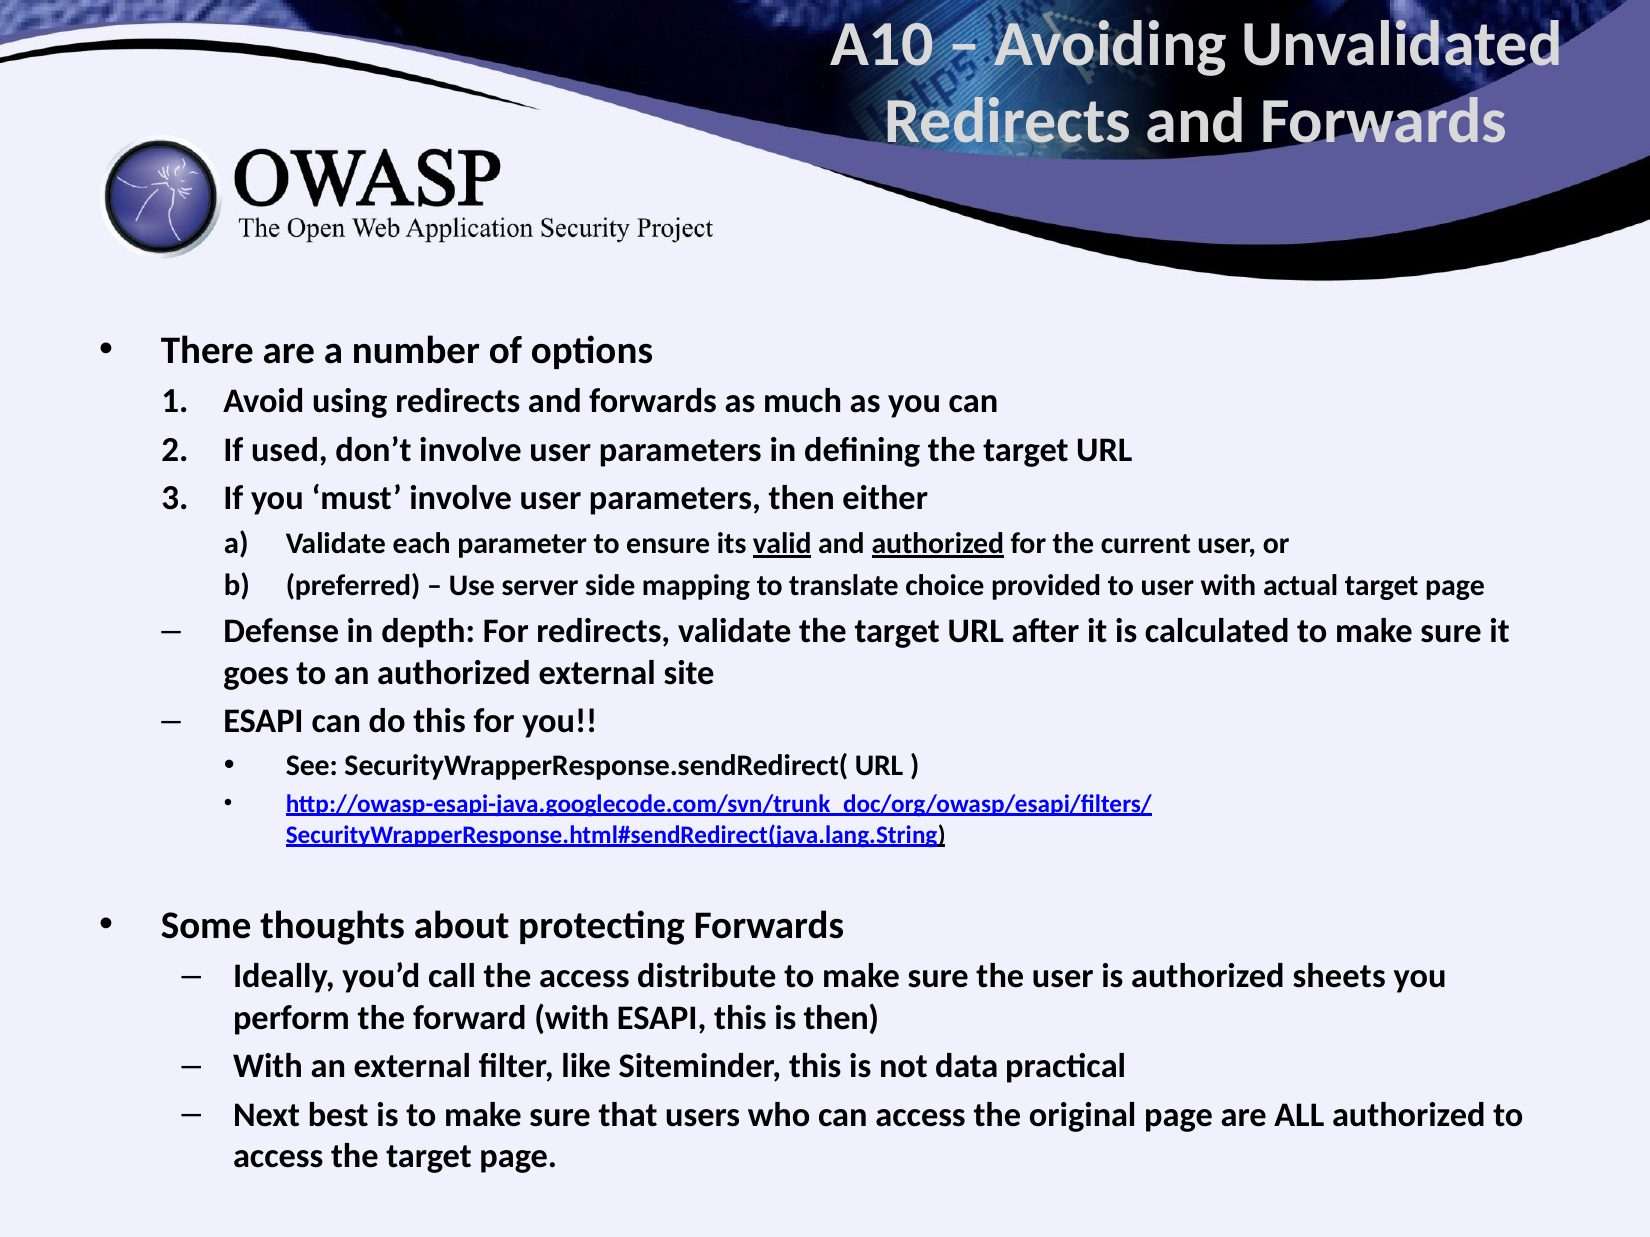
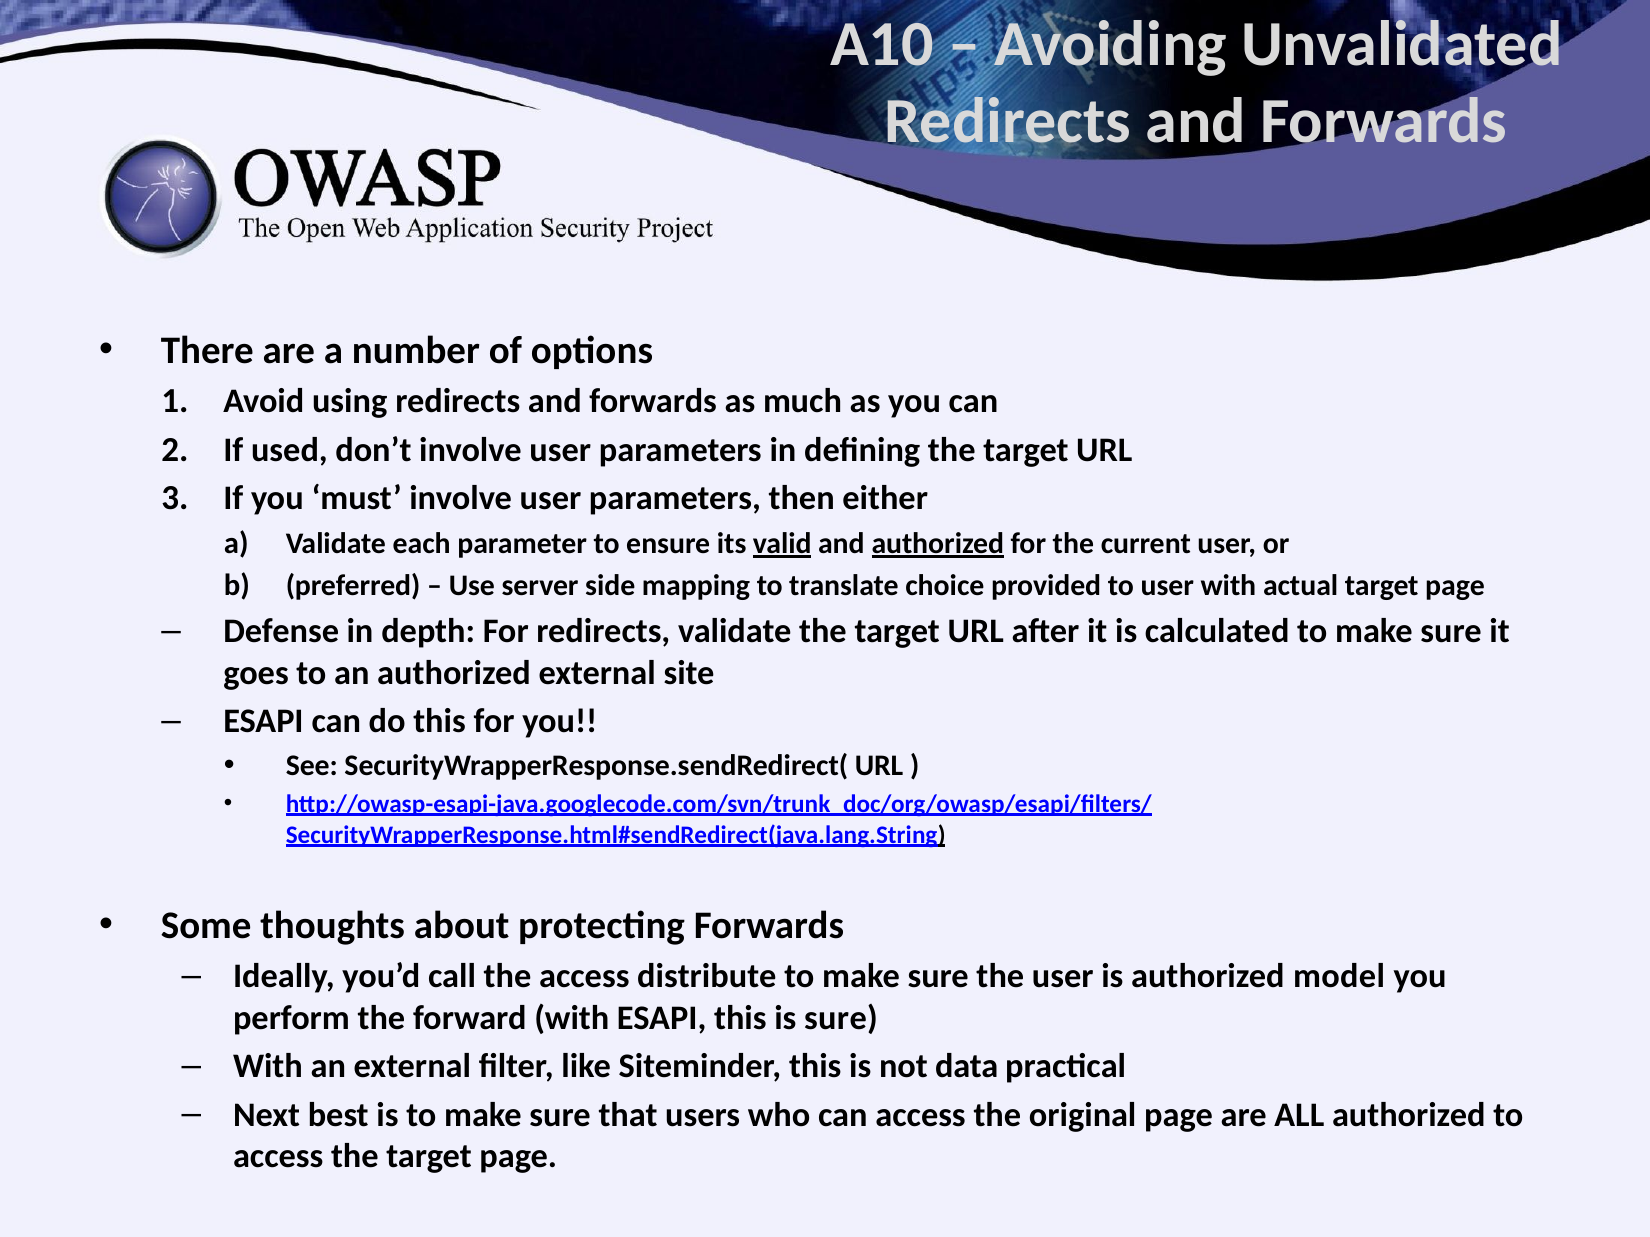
sheets: sheets -> model (1339, 977)
is then: then -> sure (841, 1018)
